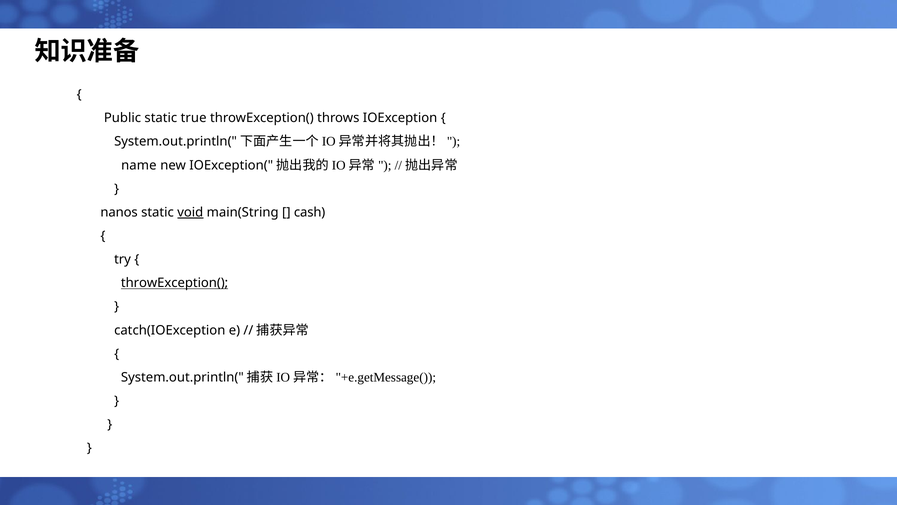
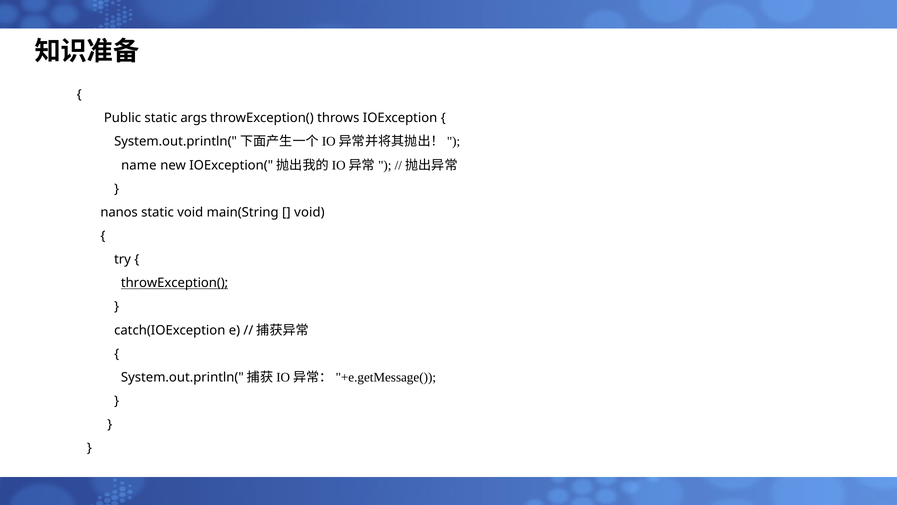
true: true -> args (194, 118)
void underline: present -> none (190, 212)
cash: cash -> void (309, 212)
